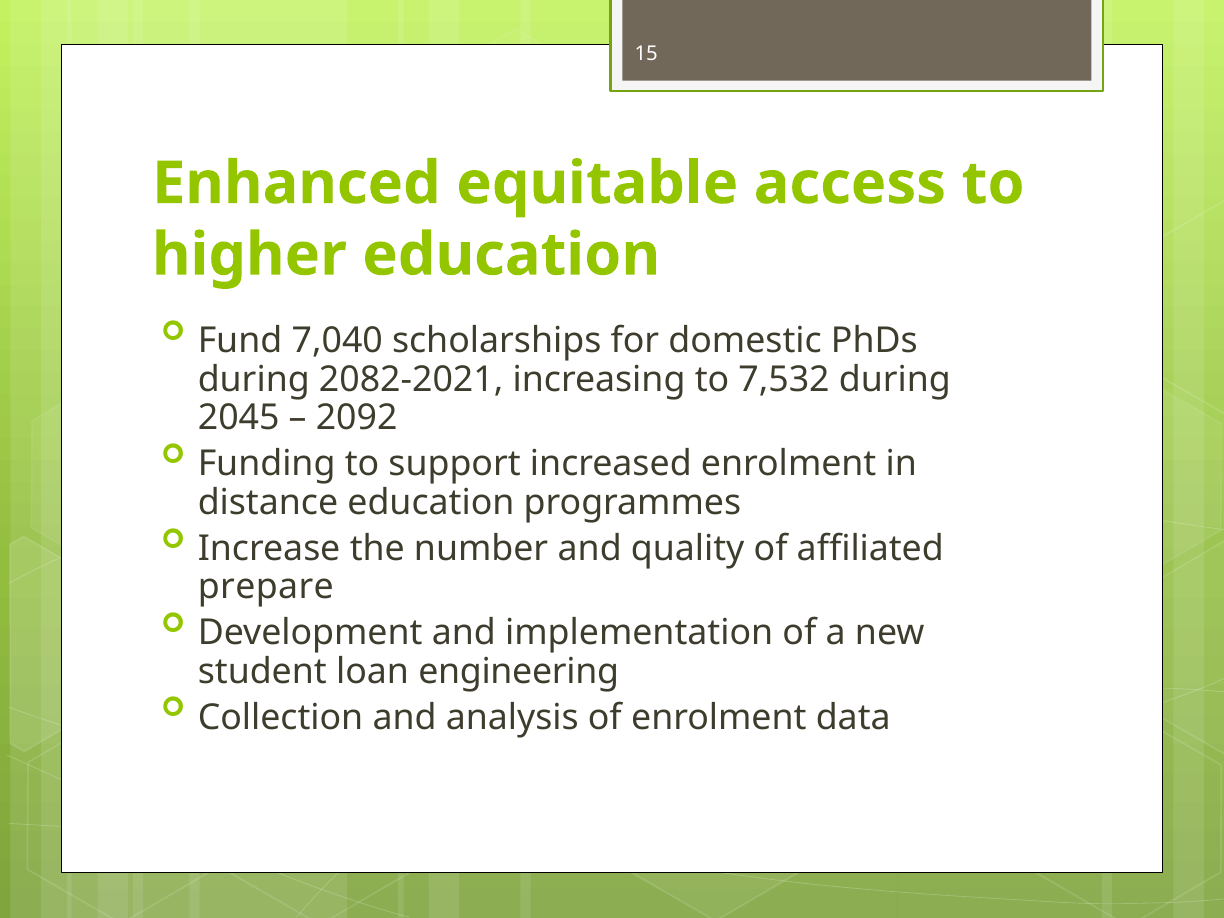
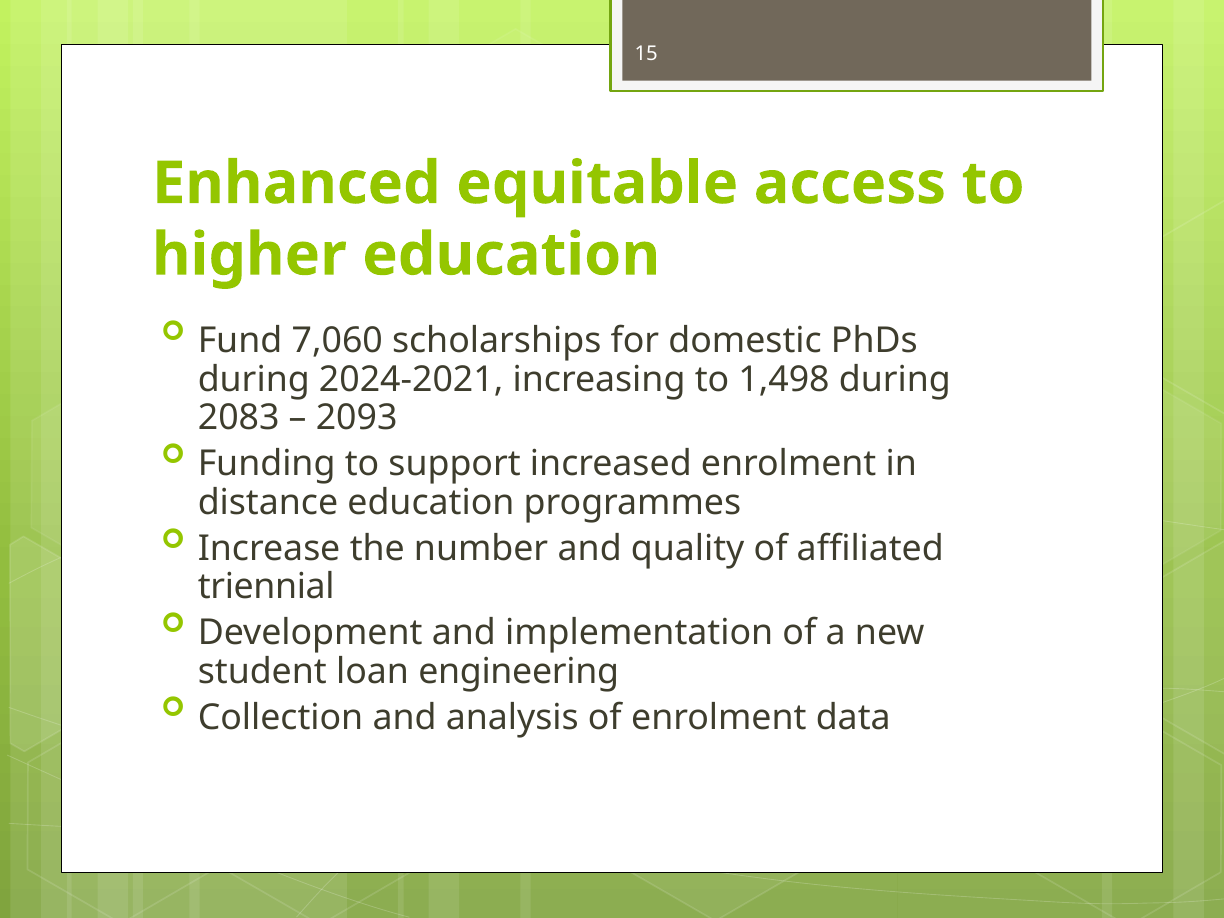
7,040: 7,040 -> 7,060 (337, 341)
2082-2021: 2082-2021 -> 2024-2021 (411, 380)
7,532: 7,532 -> 1,498 (784, 380)
2045: 2045 -> 2083 (239, 418)
2092: 2092 -> 2093 (357, 418)
prepare: prepare -> triennial (266, 587)
